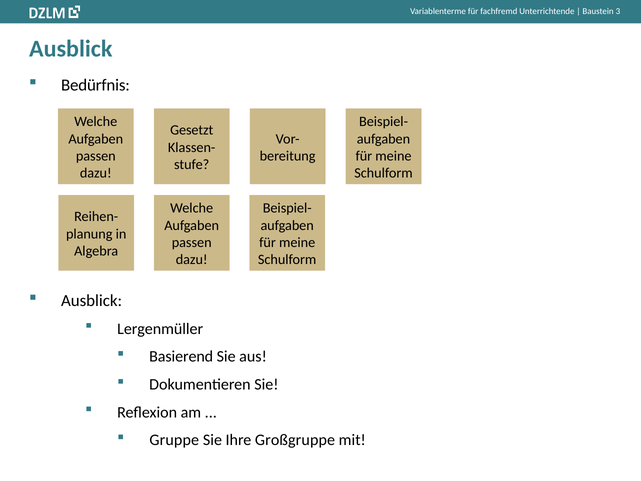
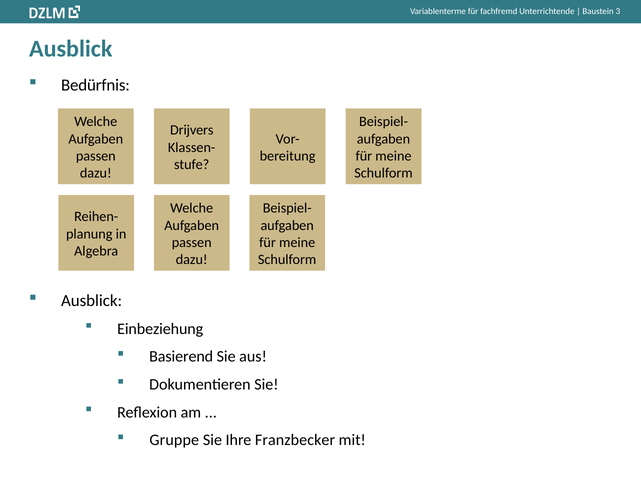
Gesetzt: Gesetzt -> Drijvers (192, 130)
Lergenmüller: Lergenmüller -> Einbeziehung (160, 329)
Großgruppe: Großgruppe -> Franzbecker (295, 440)
